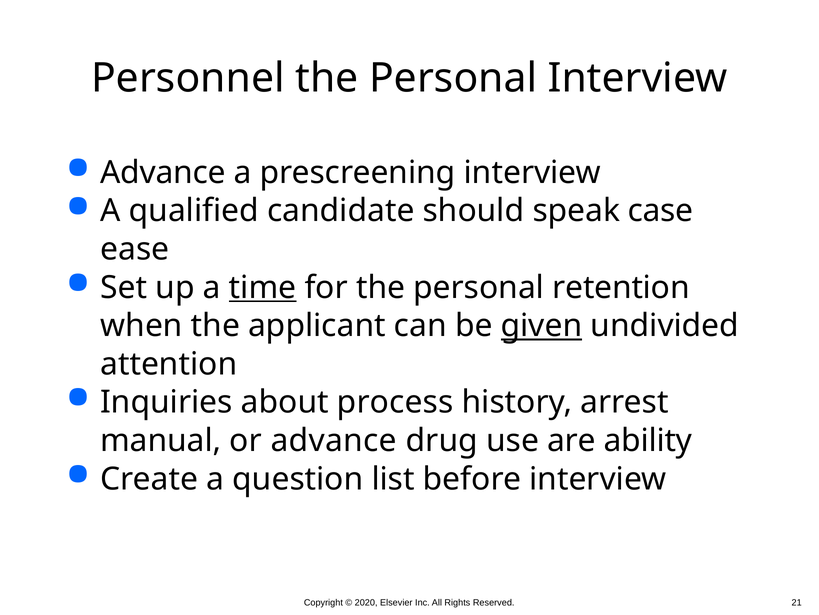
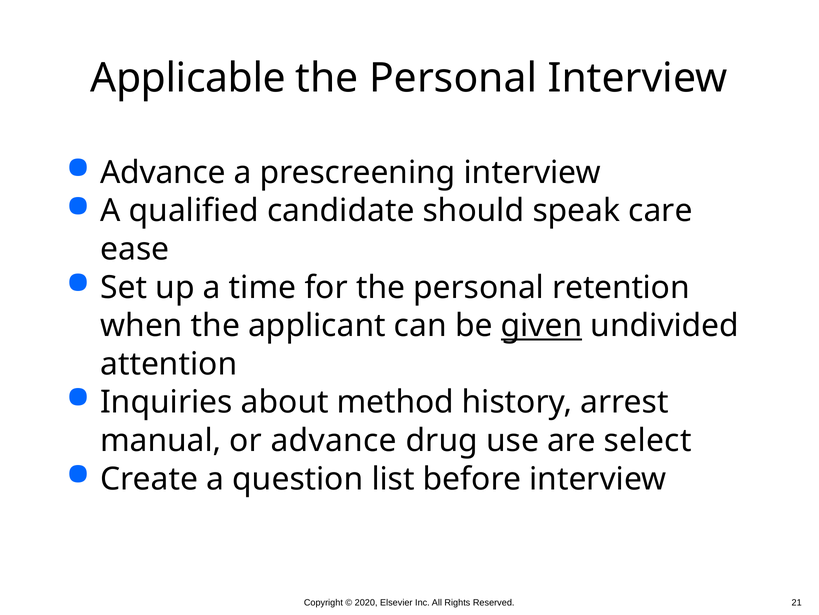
Personnel: Personnel -> Applicable (188, 78)
case: case -> care (660, 211)
time underline: present -> none (263, 287)
process: process -> method (395, 402)
ability: ability -> select (648, 440)
